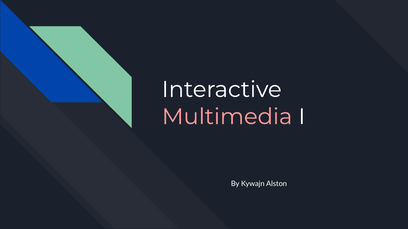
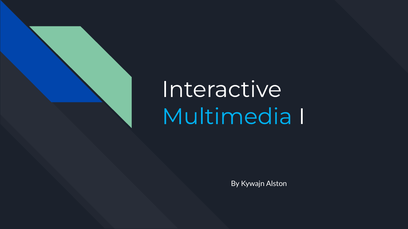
Multimedia colour: pink -> light blue (227, 117)
